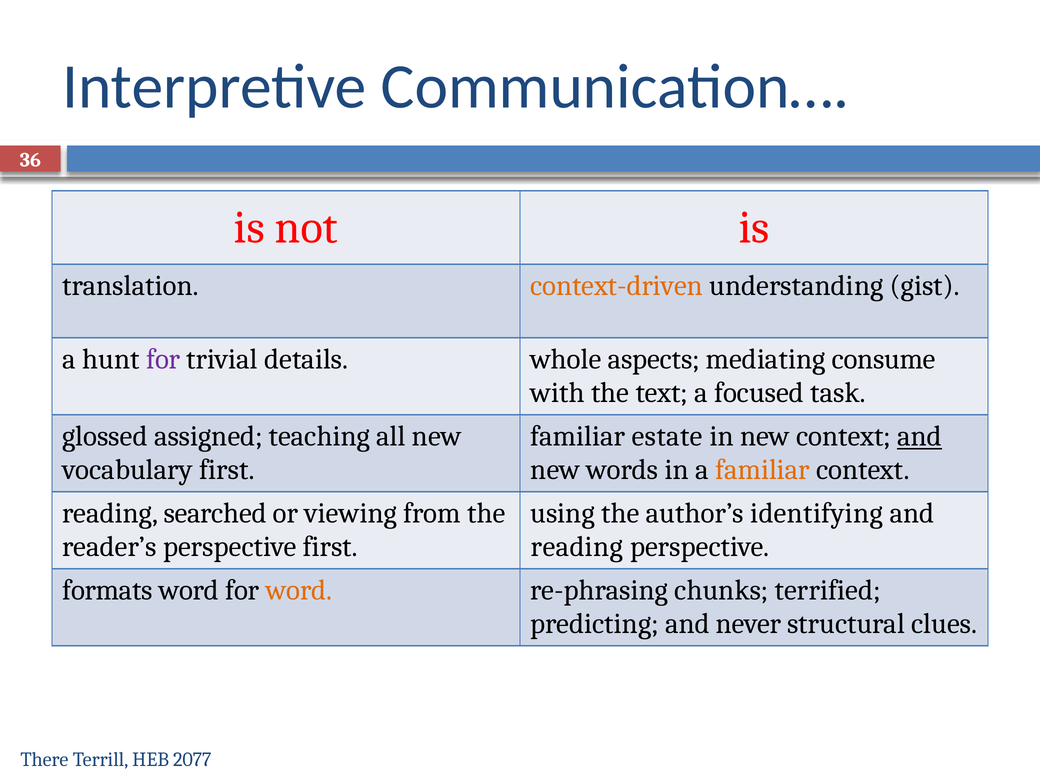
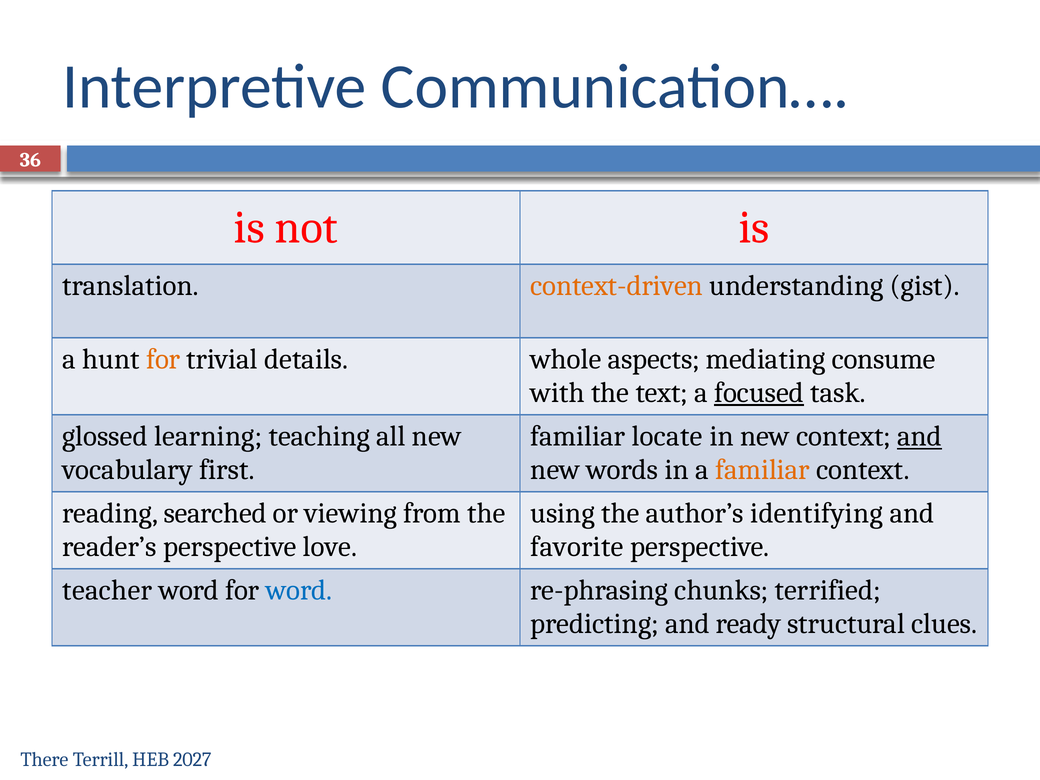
for colour: purple -> orange (163, 359)
focused underline: none -> present (759, 393)
assigned: assigned -> learning (208, 436)
estate: estate -> locate (667, 436)
perspective first: first -> love (330, 547)
reading: reading -> favorite (577, 547)
formats: formats -> teacher (107, 590)
word colour: orange -> blue (299, 590)
never: never -> ready (749, 624)
2077: 2077 -> 2027 (192, 759)
